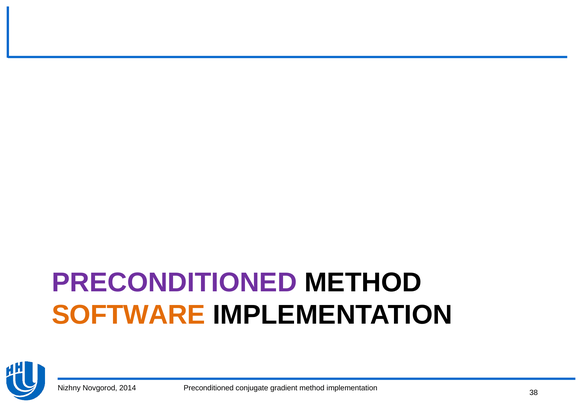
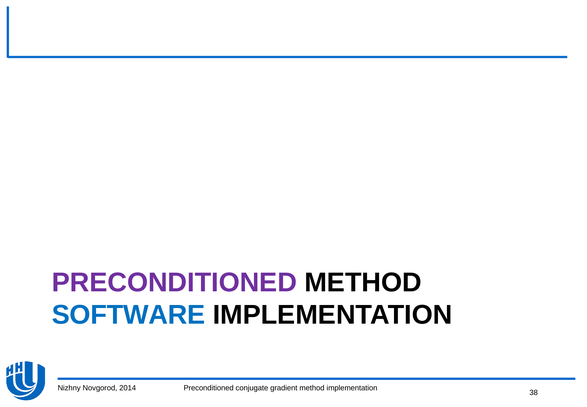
SOFTWARE colour: orange -> blue (129, 314)
